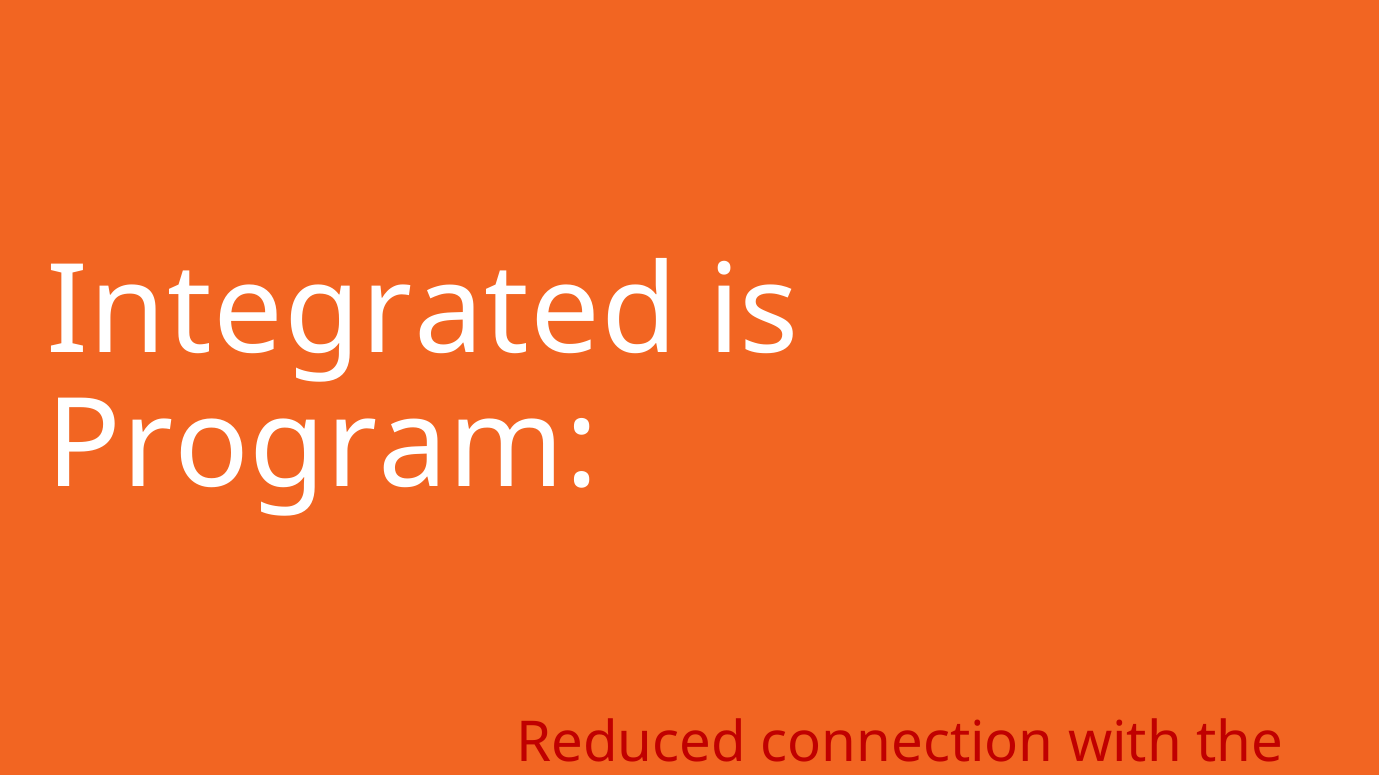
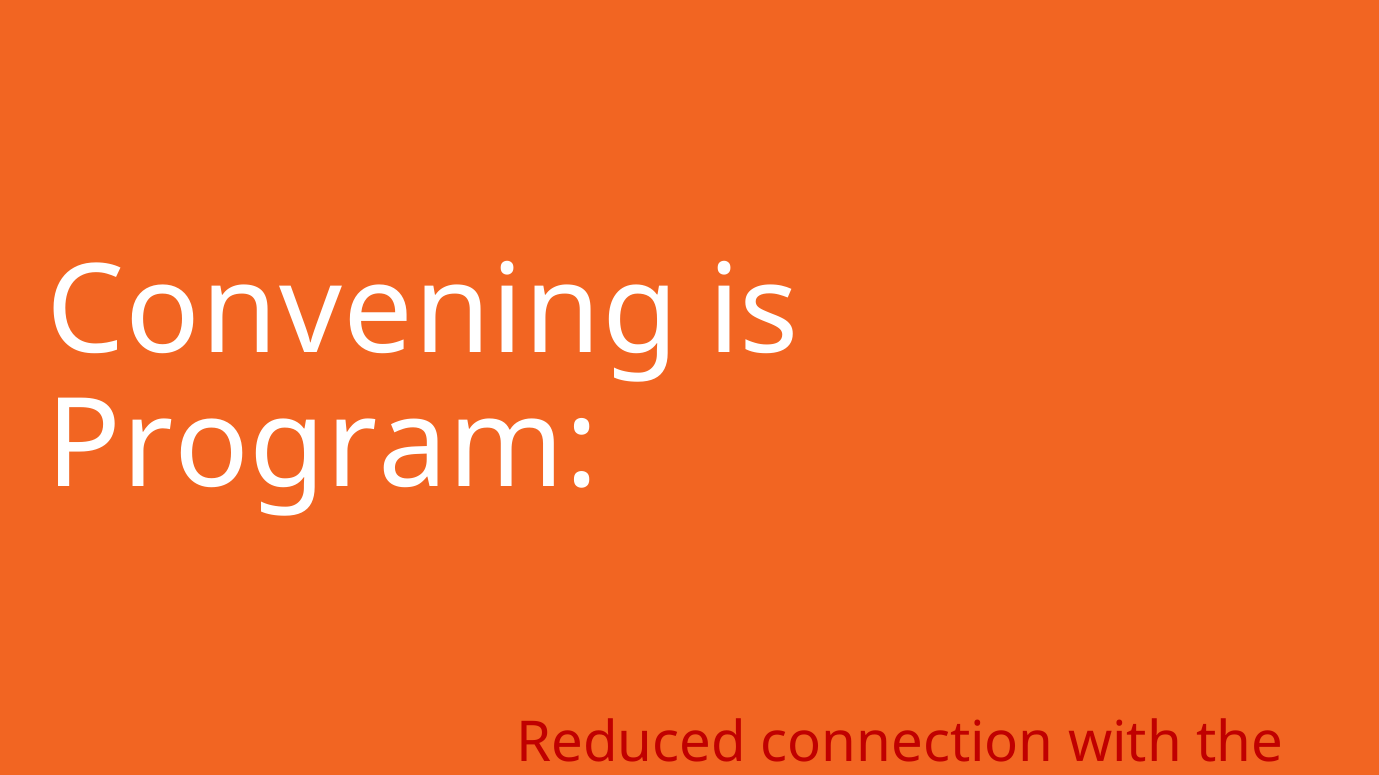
Integrated: Integrated -> Convening (363, 312)
